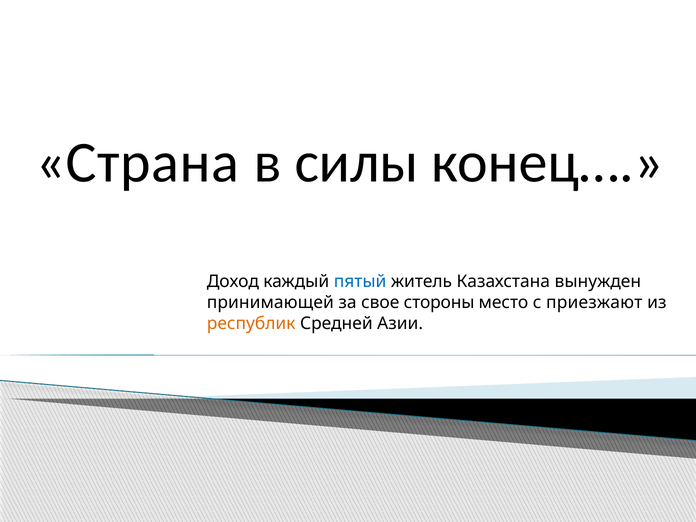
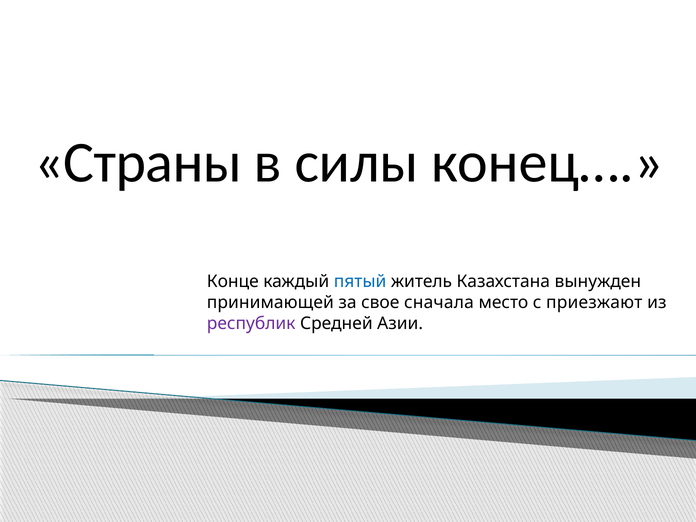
Страна: Страна -> Страны (138, 162)
Доход: Доход -> Конце (233, 282)
стороны: стороны -> сначала (439, 302)
республик colour: orange -> purple (251, 323)
